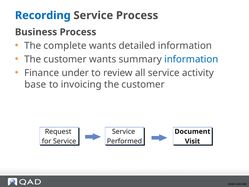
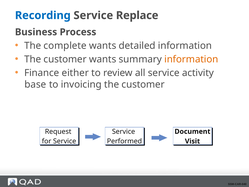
Service Process: Process -> Replace (137, 15)
information colour: blue -> orange (191, 59)
under: under -> either (75, 73)
